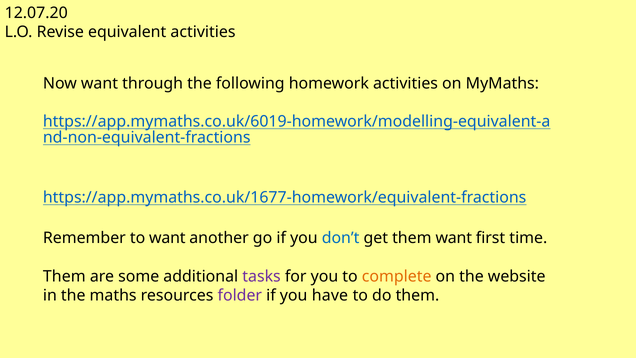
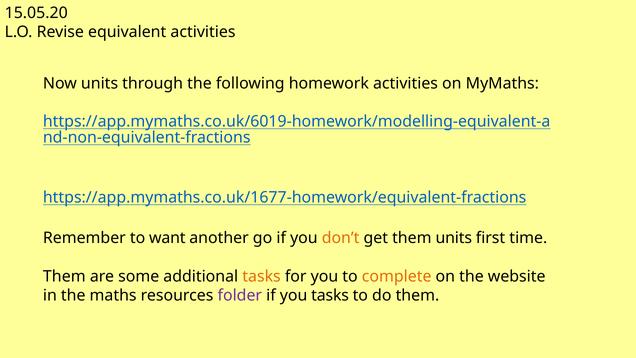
12.07.20: 12.07.20 -> 15.05.20 (36, 13)
Now want: want -> units (100, 83)
don’t colour: blue -> orange (341, 238)
them want: want -> units (454, 238)
tasks colour: purple -> orange (262, 276)
you have: have -> tasks (330, 295)
